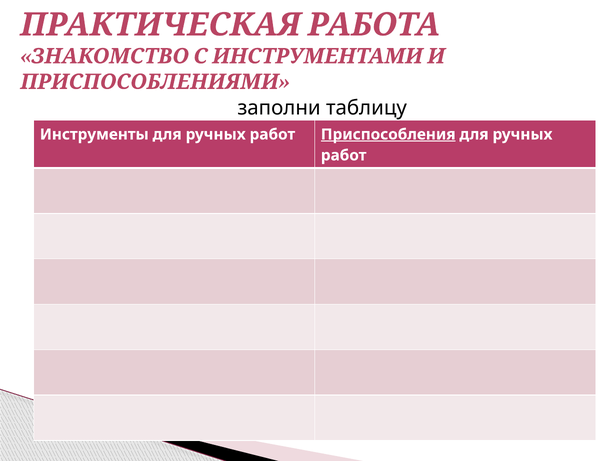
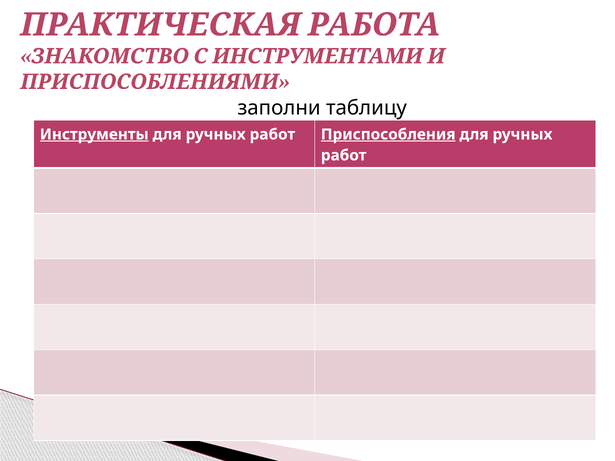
Инструменты underline: none -> present (94, 135)
